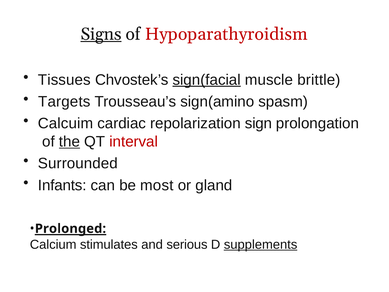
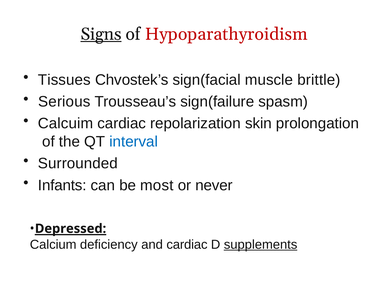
sign(facial underline: present -> none (207, 80)
Targets: Targets -> Serious (64, 102)
sign(amino: sign(amino -> sign(failure (217, 102)
sign: sign -> skin (258, 123)
the underline: present -> none (69, 141)
interval colour: red -> blue (134, 141)
gland: gland -> never (214, 185)
Prolonged: Prolonged -> Depressed (71, 228)
stimulates: stimulates -> deficiency (109, 244)
and serious: serious -> cardiac (187, 244)
